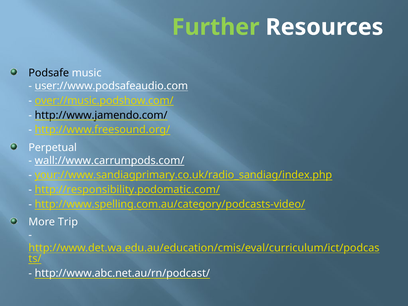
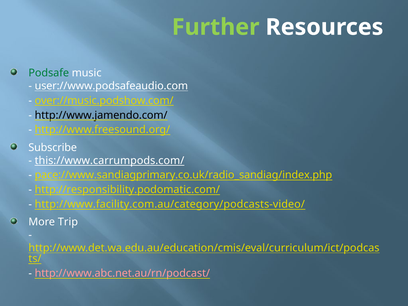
Podsafe colour: black -> green (49, 73)
Perpetual: Perpetual -> Subscribe (53, 148)
wall://www.carrumpods.com/: wall://www.carrumpods.com/ -> this://www.carrumpods.com/ (109, 160)
your://www.sandiagprimary.co.uk/radio_sandiag/index.php: your://www.sandiagprimary.co.uk/radio_sandiag/index.php -> pace://www.sandiagprimary.co.uk/radio_sandiag/index.php (183, 175)
http://www.spelling.com.au/category/podcasts-video/: http://www.spelling.com.au/category/podcasts-video/ -> http://www.facility.com.au/category/podcasts-video/ (170, 204)
http://www.abc.net.au/rn/podcast/ colour: white -> pink (122, 273)
